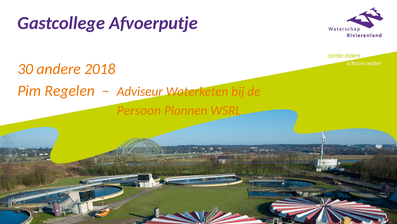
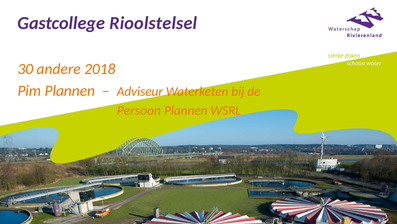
Afvoerputje: Afvoerputje -> Rioolstelsel (153, 23)
Pim Regelen: Regelen -> Plannen (70, 90)
